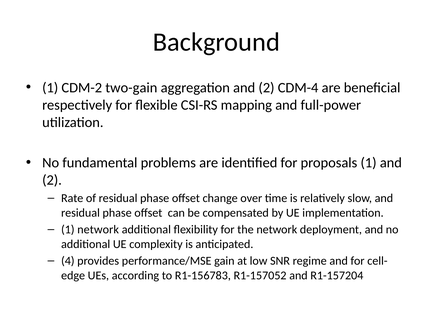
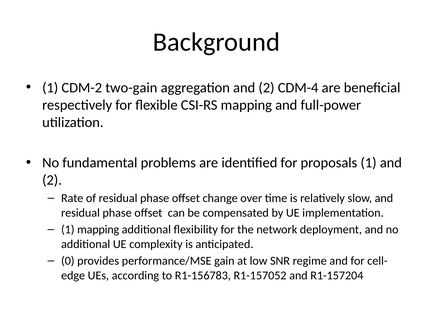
1 network: network -> mapping (98, 229)
4: 4 -> 0 (68, 261)
